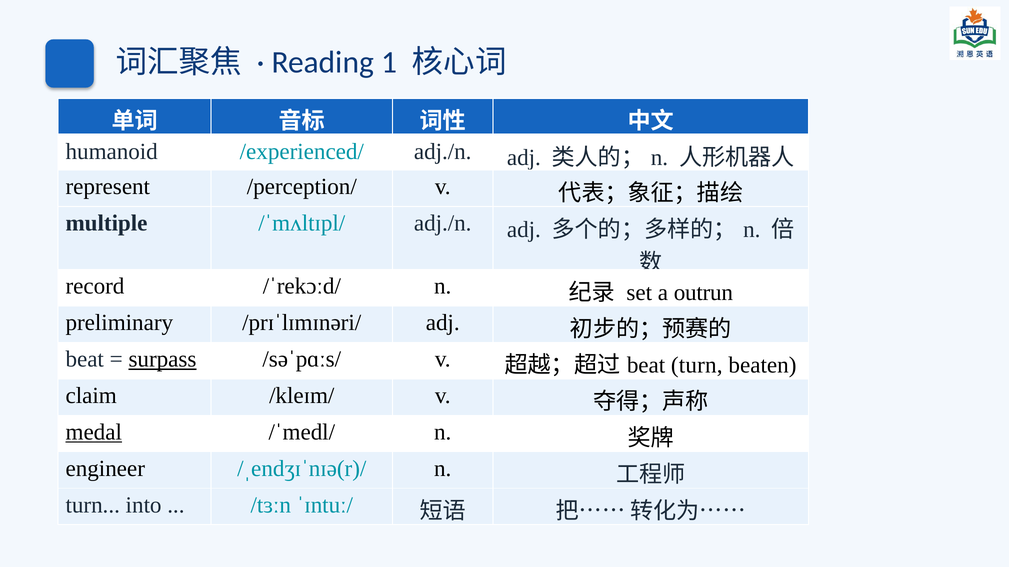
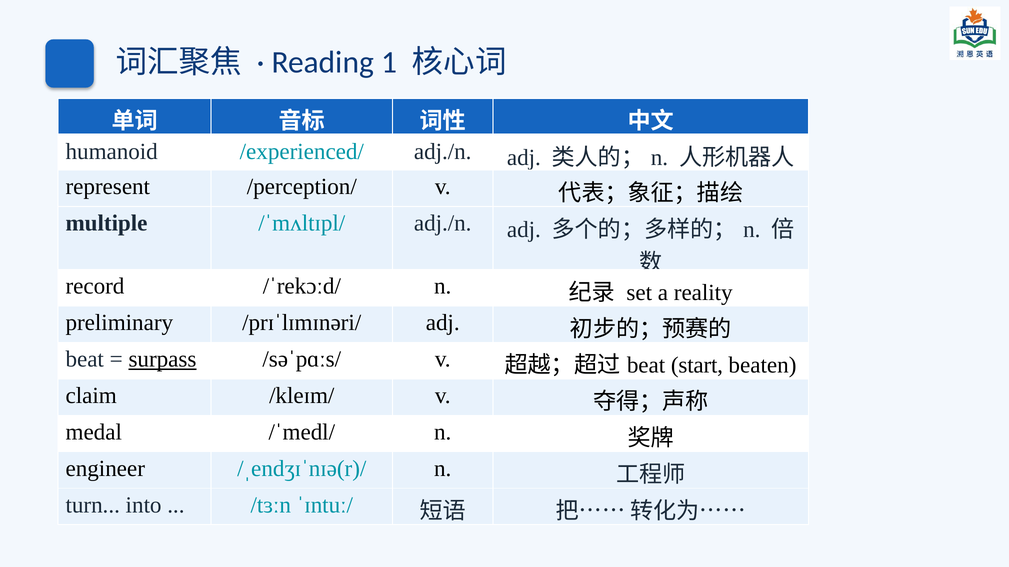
outrun: outrun -> reality (703, 293)
beat turn: turn -> start (697, 366)
medal underline: present -> none (94, 432)
